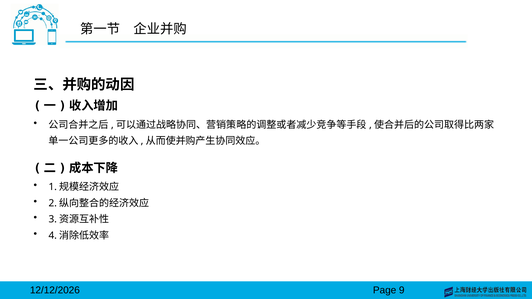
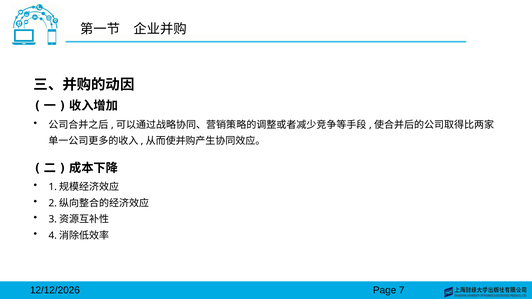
9: 9 -> 7 (402, 290)
